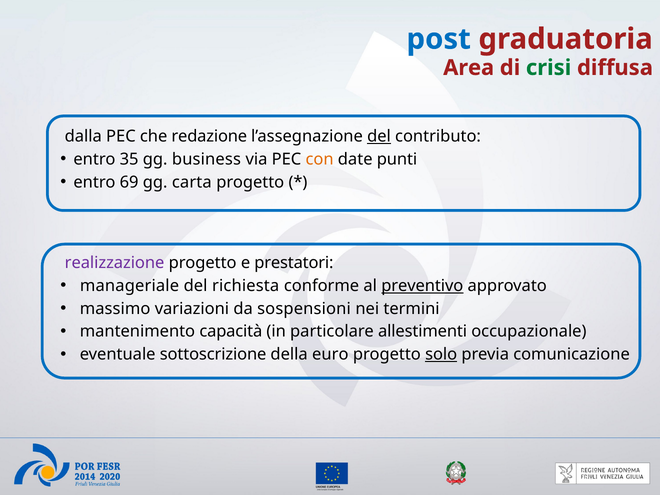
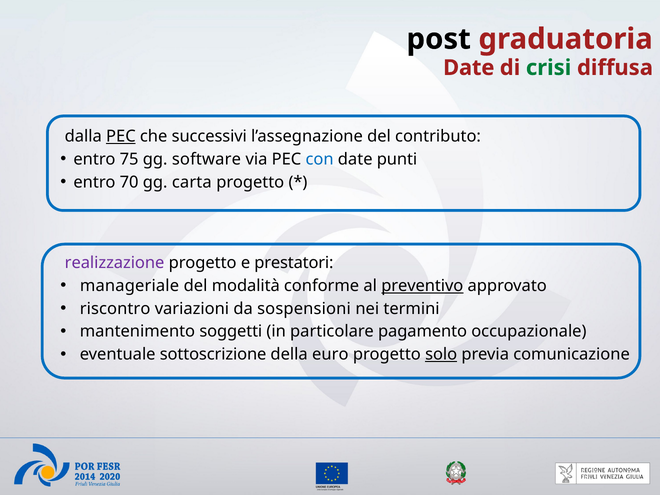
post colour: blue -> black (439, 39)
Area: Area -> Date (469, 68)
PEC underline: none -> present (121, 136)
redazione: redazione -> successivi (209, 136)
del underline: present -> none (379, 136)
35: 35 -> 75 (129, 159)
business: business -> software (206, 159)
con colour: orange -> blue (320, 159)
69: 69 -> 70 (129, 182)
richiesta: richiesta -> modalità (246, 286)
massimo: massimo -> riscontro (115, 309)
capacità: capacità -> soggetti (231, 332)
allestimenti: allestimenti -> pagamento (423, 332)
